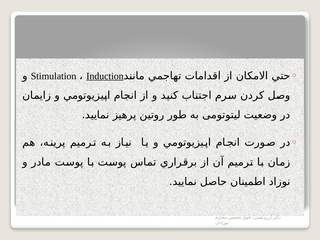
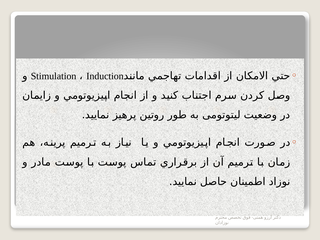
Induction underline: present -> none (105, 76)
